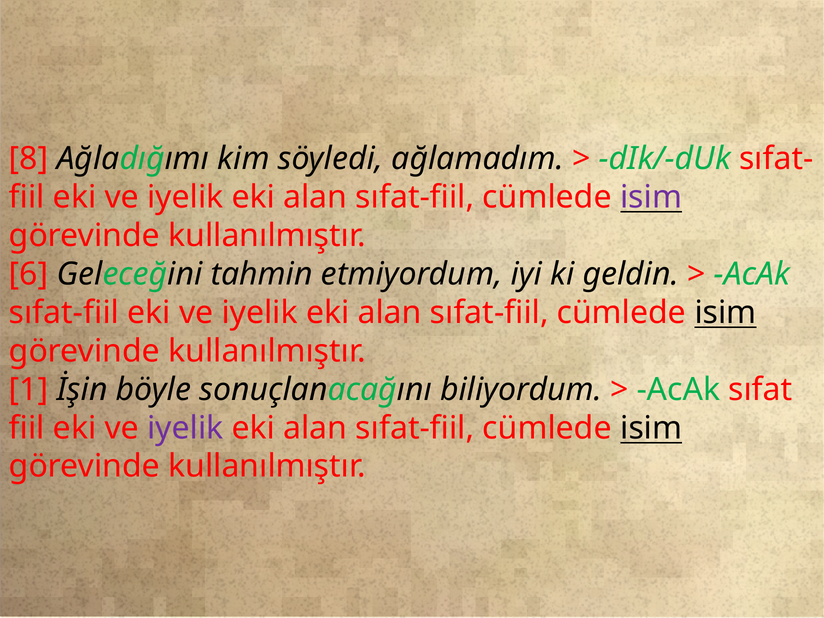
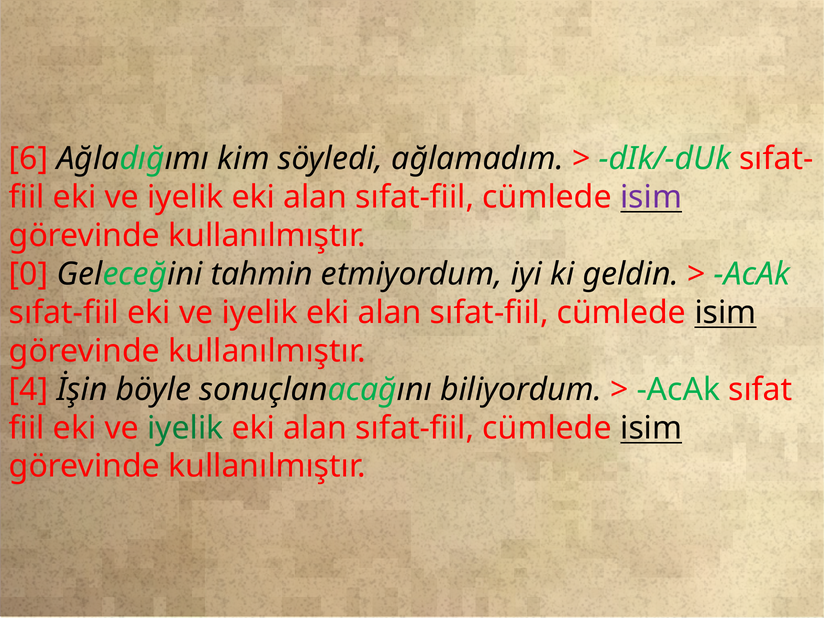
8: 8 -> 6 (29, 159)
6: 6 -> 0 (29, 274)
1: 1 -> 4 (29, 389)
iyelik colour: purple -> green (185, 428)
